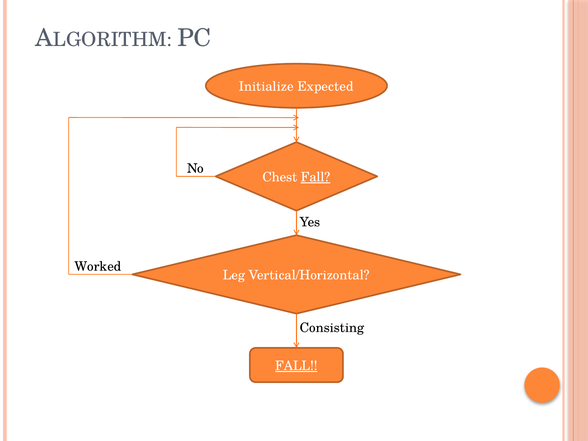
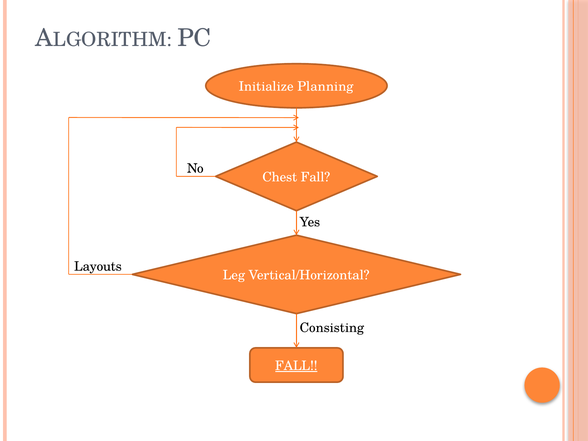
Expected: Expected -> Planning (325, 87)
Fall underline: present -> none (316, 177)
Worked: Worked -> Layouts (98, 266)
